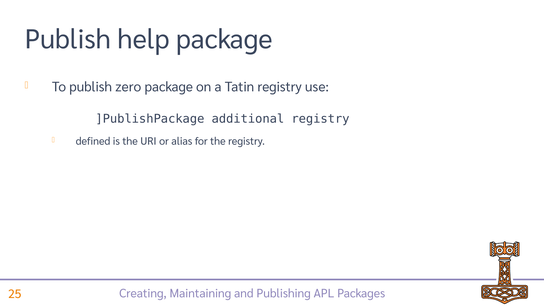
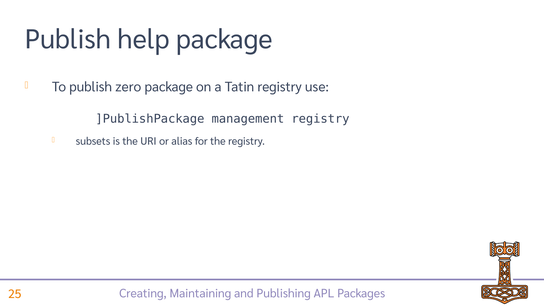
additional: additional -> management (248, 119)
defined: defined -> subsets (93, 141)
